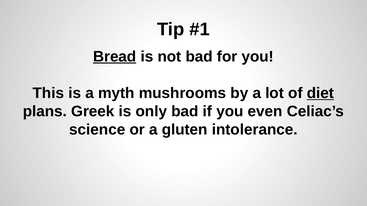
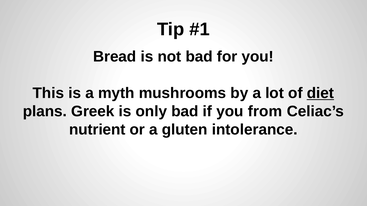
Bread underline: present -> none (115, 57)
even: even -> from (265, 112)
science: science -> nutrient (97, 130)
